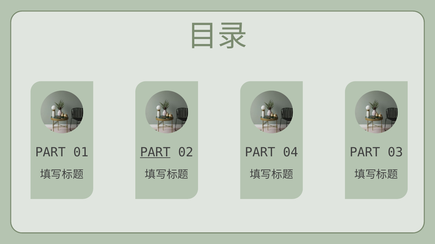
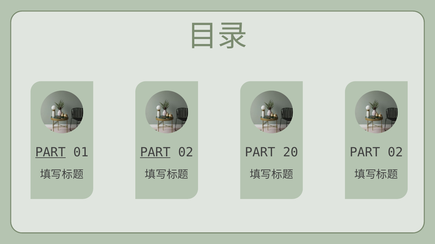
PART underline: none -> present (50, 153)
04: 04 -> 20 (291, 153)
03: 03 -> 02 (395, 153)
